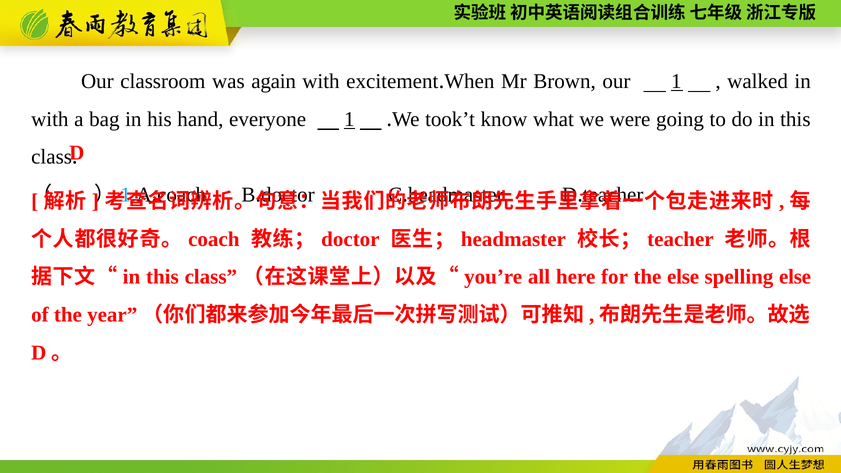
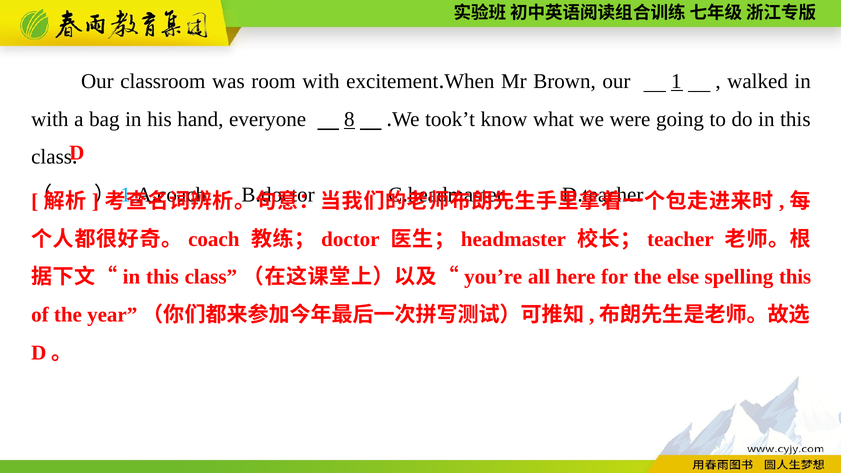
again: again -> room (274, 81)
everyone 1: 1 -> 8 (349, 119)
spelling else: else -> this (795, 277)
